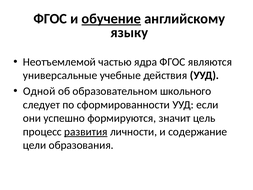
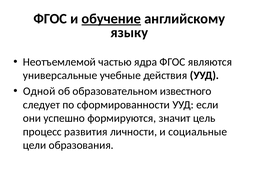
школьного: школьного -> известного (186, 91)
развития underline: present -> none (86, 132)
содержание: содержание -> социальные (198, 132)
